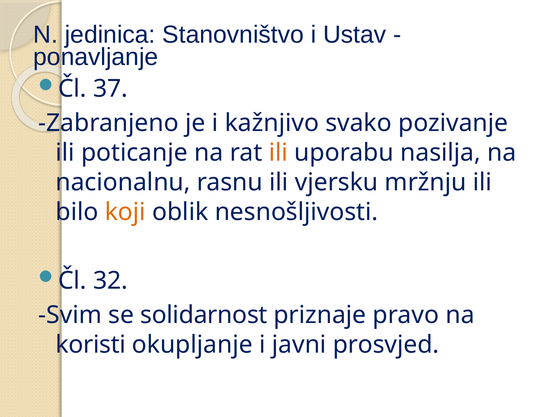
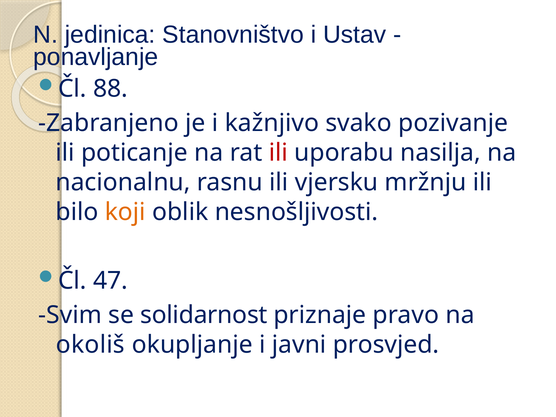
37: 37 -> 88 (110, 89)
ili colour: orange -> red (278, 153)
32: 32 -> 47 (110, 281)
koristi: koristi -> okoliš (90, 345)
